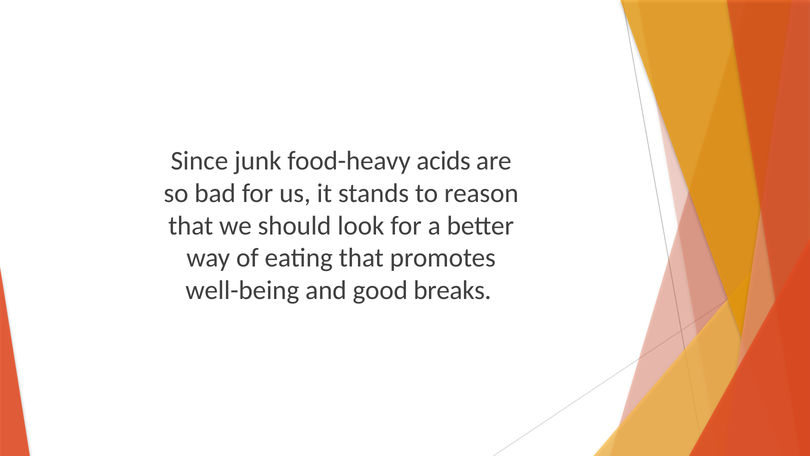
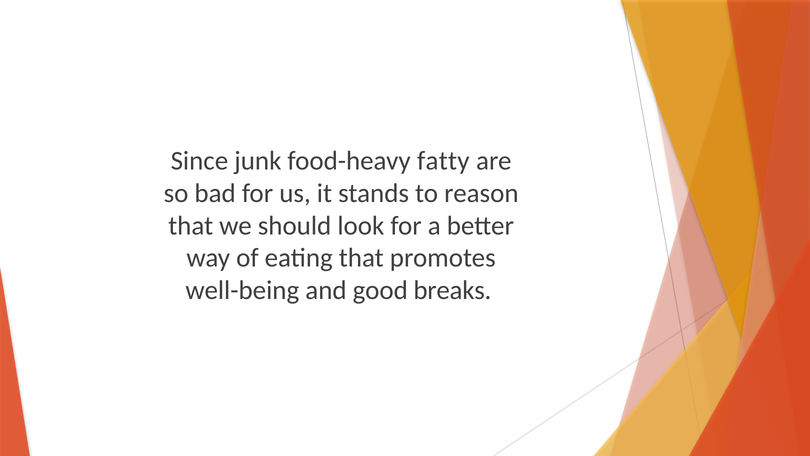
acids: acids -> fatty (443, 161)
